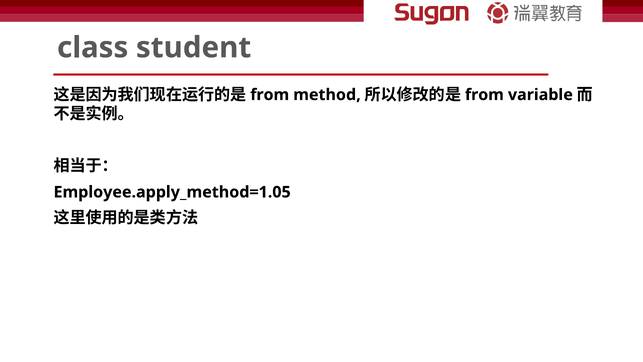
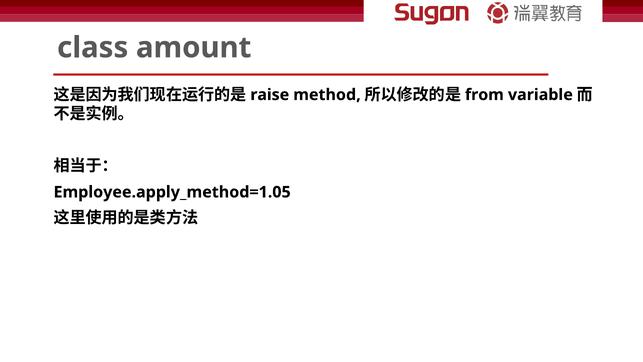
student: student -> amount (194, 48)
from: from -> raise (270, 95)
